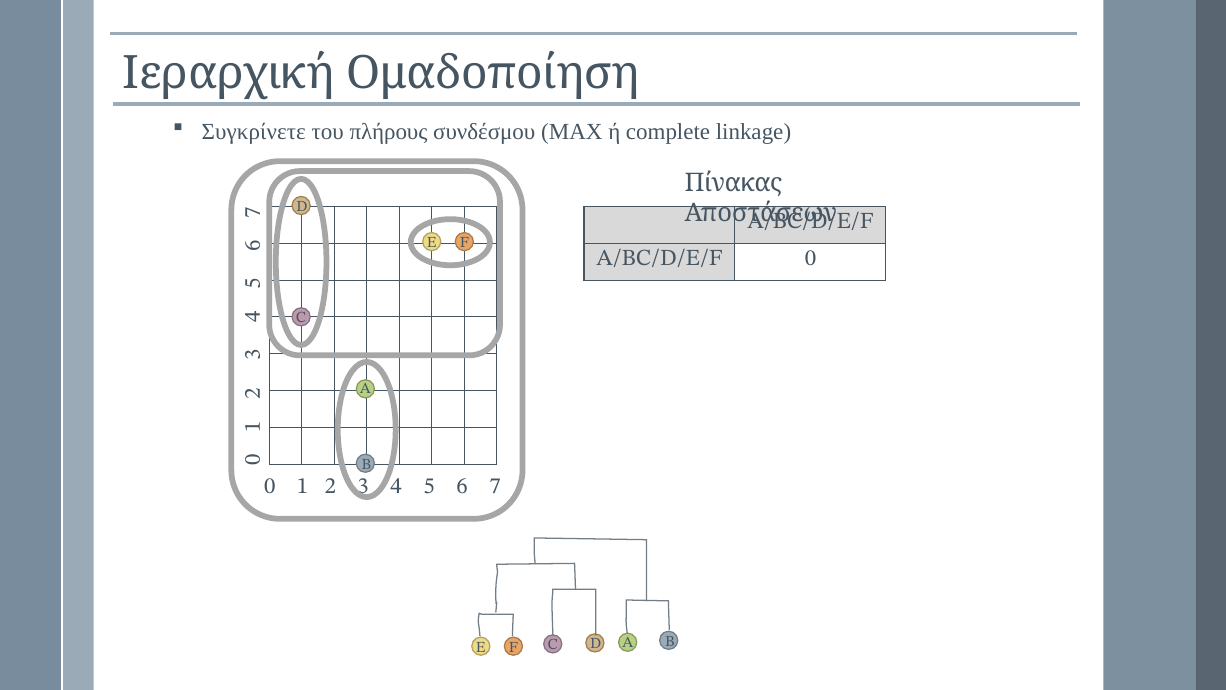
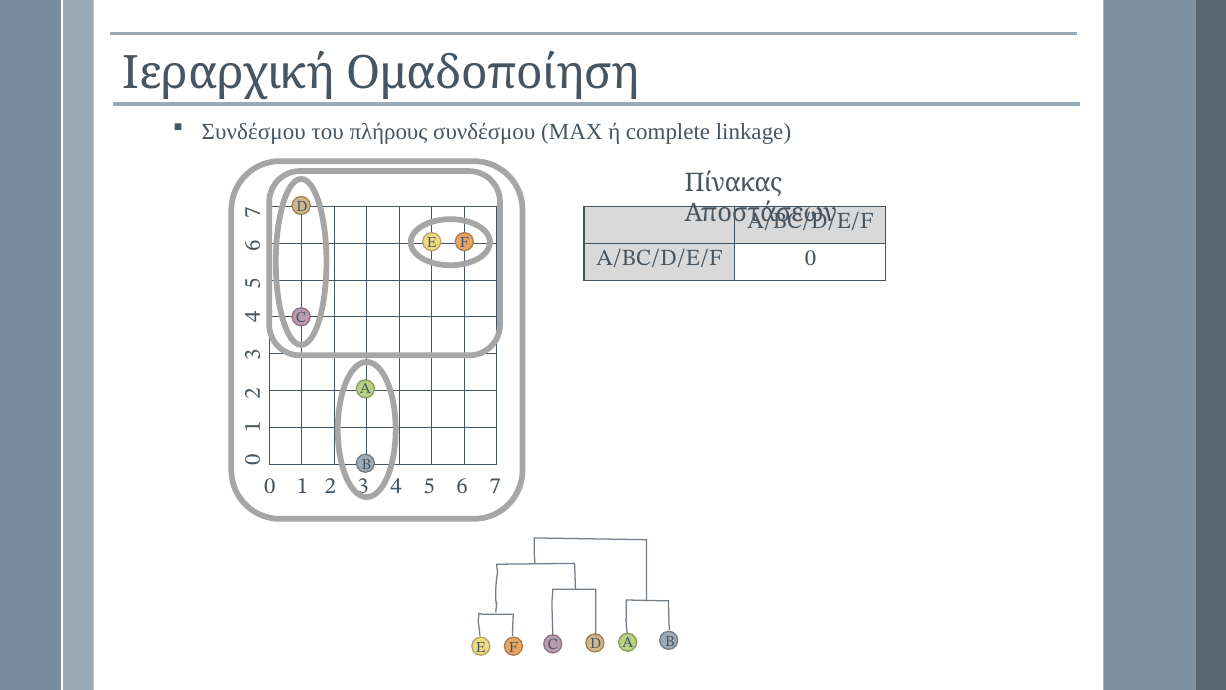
Συγκρίνετε: Συγκρίνετε -> Συνδέσμου (254, 132)
